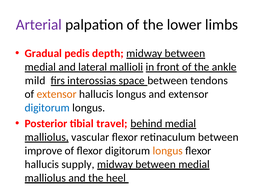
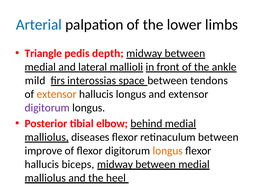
Arterial colour: purple -> blue (39, 25)
Gradual: Gradual -> Triangle (43, 53)
digitorum colour: blue -> purple (47, 107)
travel: travel -> elbow (112, 123)
vascular: vascular -> diseases (90, 137)
supply: supply -> biceps (78, 164)
